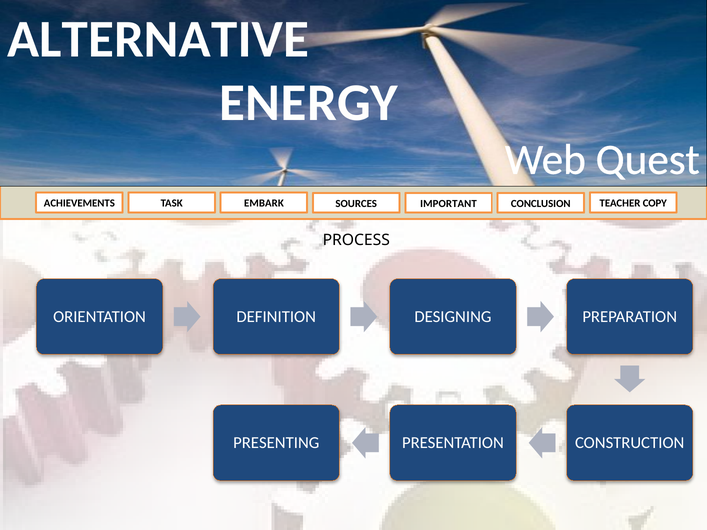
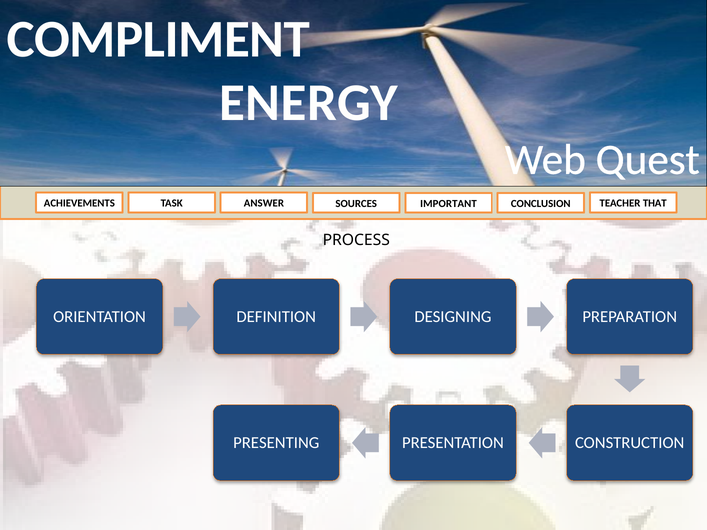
ALTERNATIVE: ALTERNATIVE -> COMPLIMENT (158, 39)
EMBARK: EMBARK -> ANSWER (264, 203)
COPY: COPY -> THAT (655, 203)
